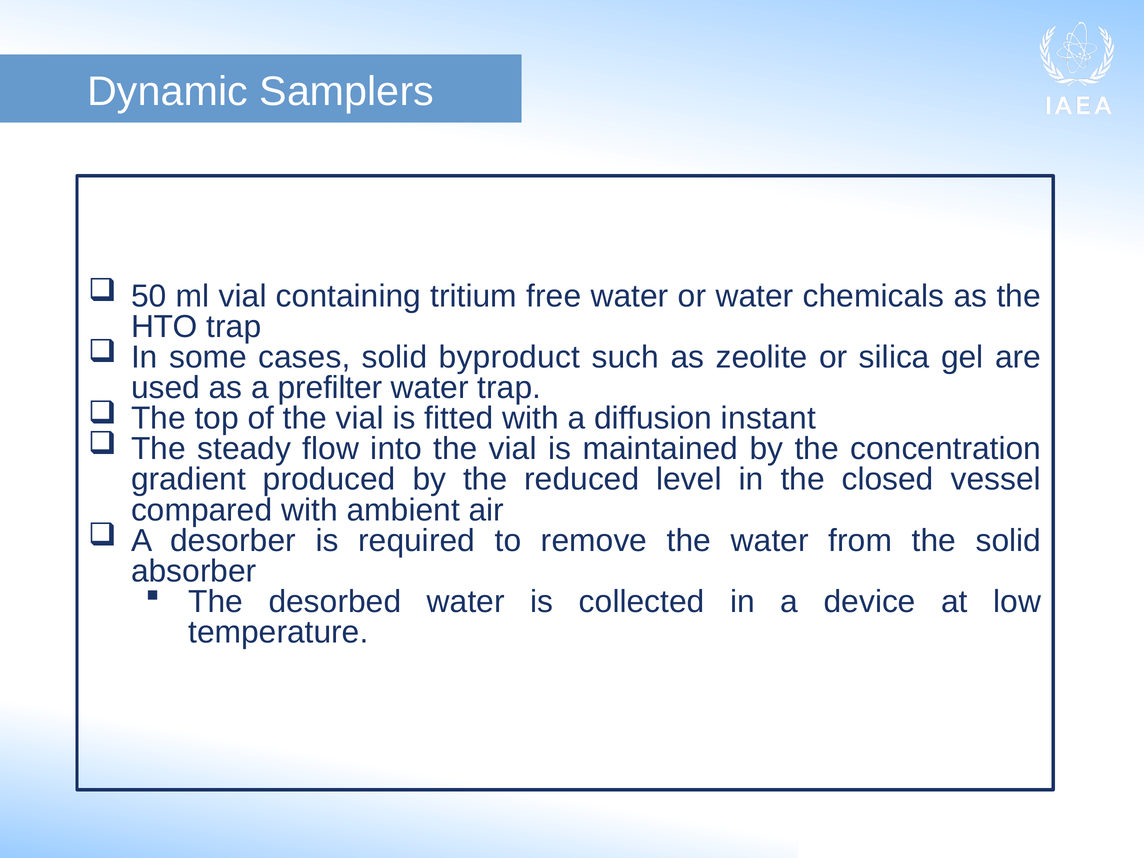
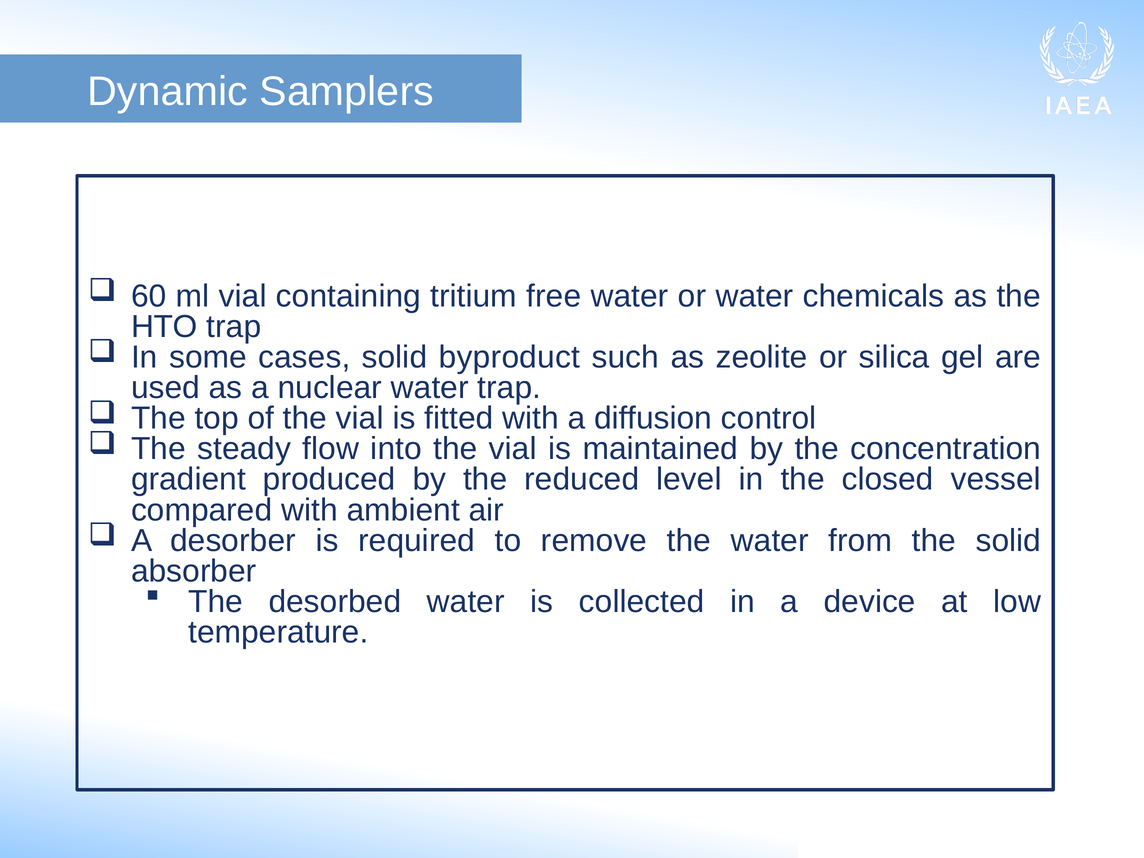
50: 50 -> 60 (149, 296)
prefilter: prefilter -> nuclear (330, 388)
instant: instant -> control (769, 418)
